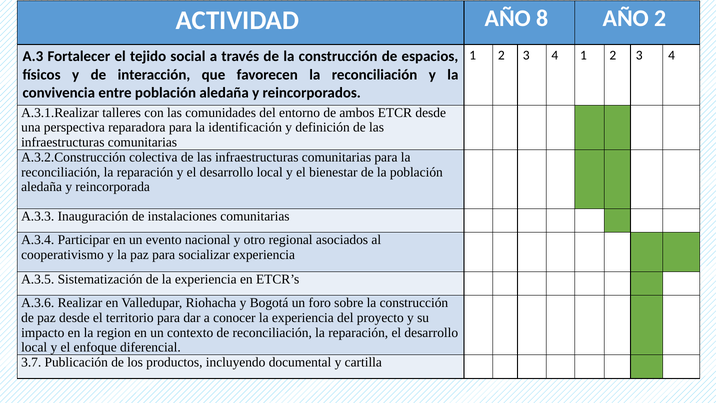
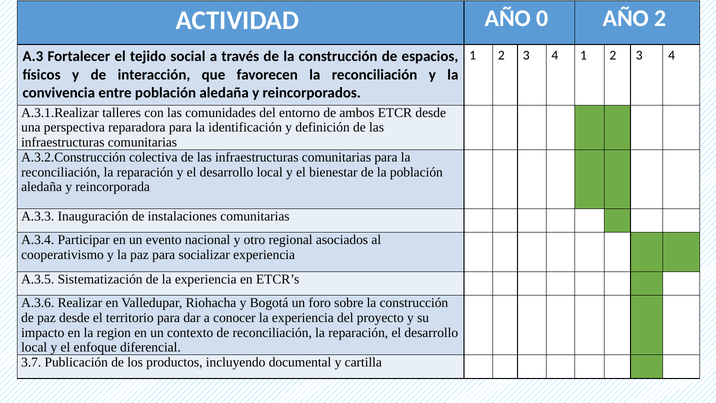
8: 8 -> 0 (542, 18)
